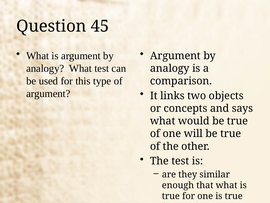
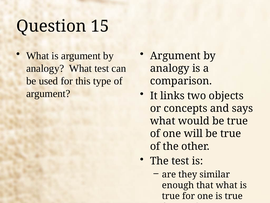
45: 45 -> 15 (100, 26)
